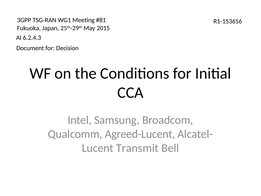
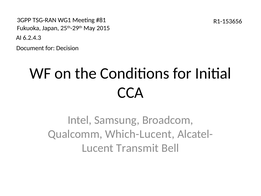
Agreed-Lucent: Agreed-Lucent -> Which-Lucent (140, 134)
